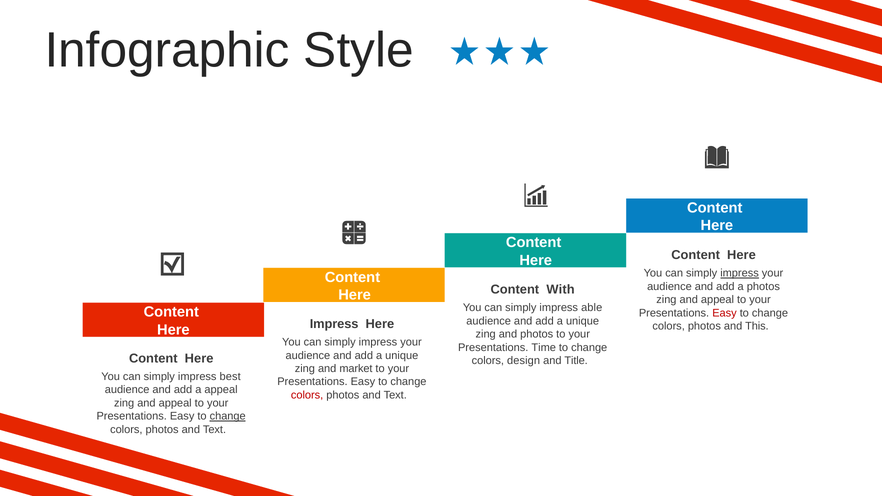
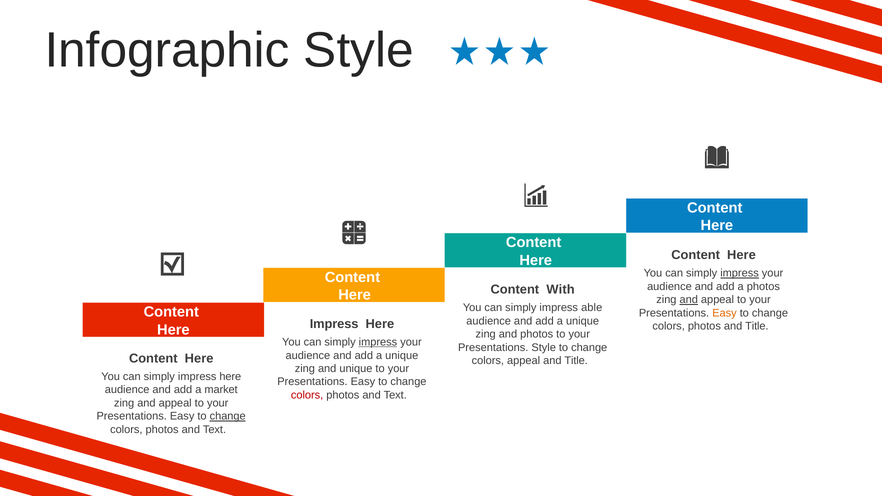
and underline: none -> present (689, 300)
Easy colour: red -> orange (724, 313)
photos and This: This -> Title (757, 326)
impress underline: none -> present (378, 342)
Presentations Time: Time -> Style (544, 347)
colors design: design -> appeal (524, 361)
and market: market -> unique (356, 369)
simply impress best: best -> here (230, 377)
a appeal: appeal -> market (221, 390)
